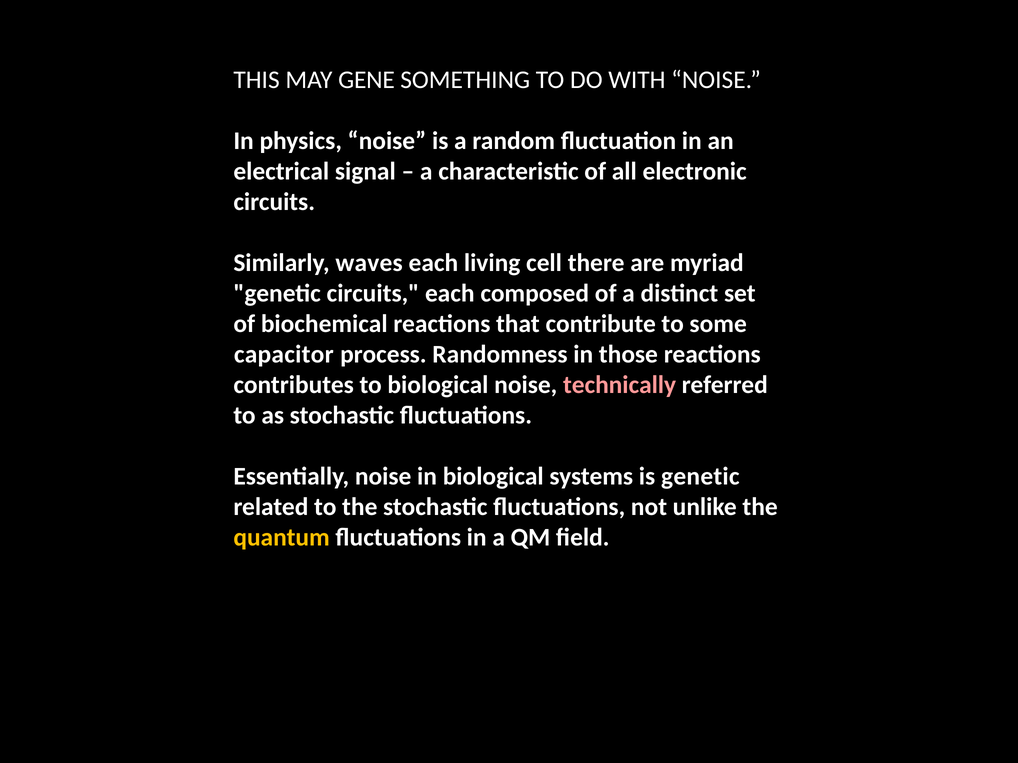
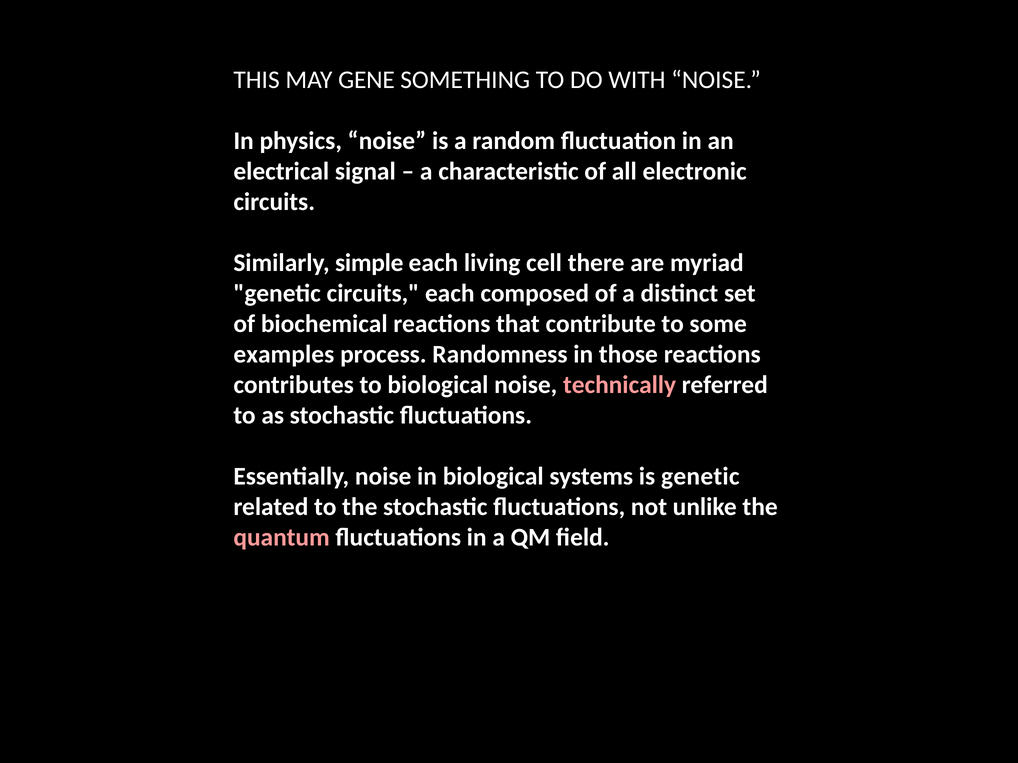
waves: waves -> simple (369, 263)
capacitor: capacitor -> examples (284, 355)
quantum colour: yellow -> pink (282, 538)
